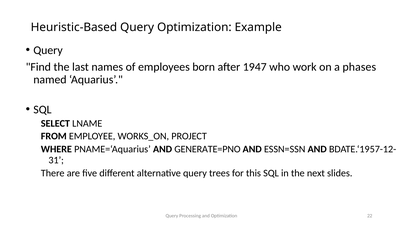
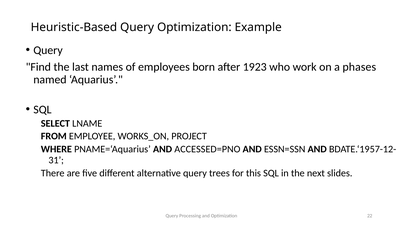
1947: 1947 -> 1923 (255, 67)
GENERATE=PNO: GENERATE=PNO -> ACCESSED=PNO (207, 150)
